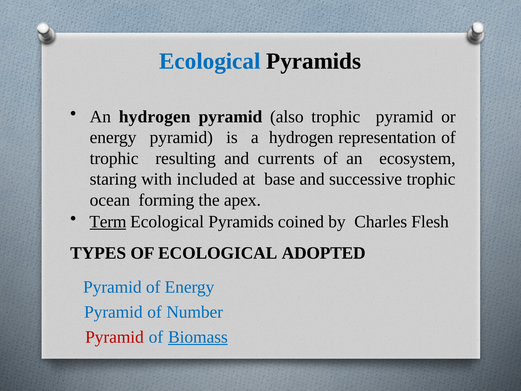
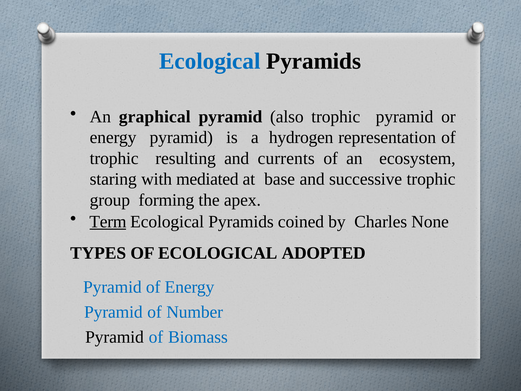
An hydrogen: hydrogen -> graphical (155, 117)
included: included -> mediated (207, 179)
ocean: ocean -> group (110, 200)
Flesh: Flesh -> None (430, 221)
Pyramid colour: red -> black (114, 337)
Biomass underline: present -> none (198, 337)
